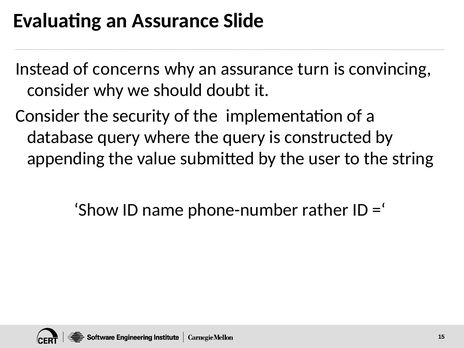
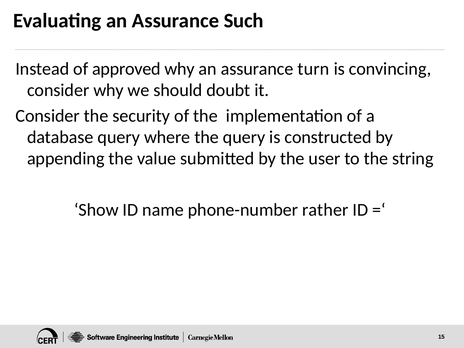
Slide: Slide -> Such (244, 21)
concerns: concerns -> approved (126, 69)
